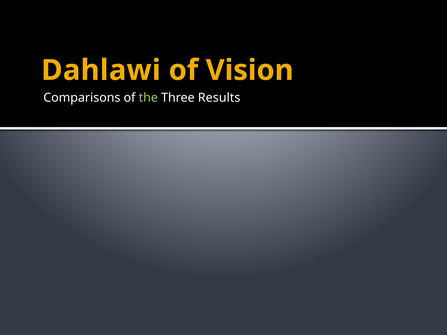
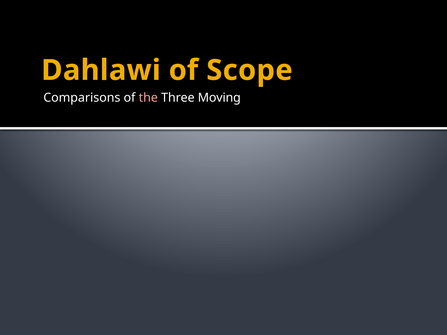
Vision: Vision -> Scope (249, 70)
the colour: light green -> pink (148, 98)
Results: Results -> Moving (219, 98)
